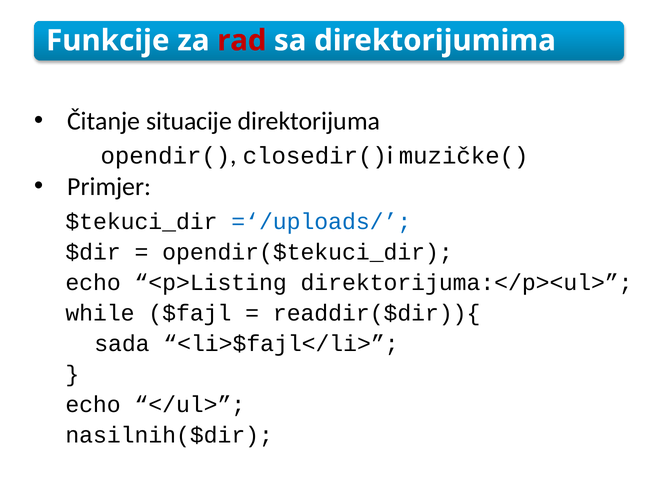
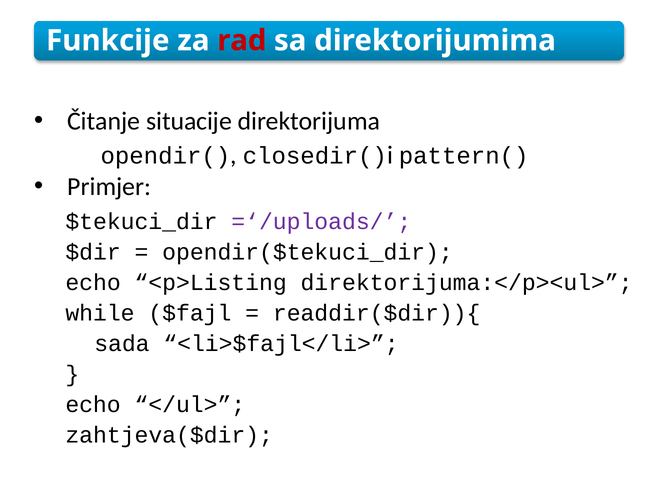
muzičke(: muzičke( -> pattern( (464, 156)
=‘/uploads/ colour: blue -> purple (321, 221)
nasilnih($dir: nasilnih($dir -> zahtjeva($dir (169, 435)
